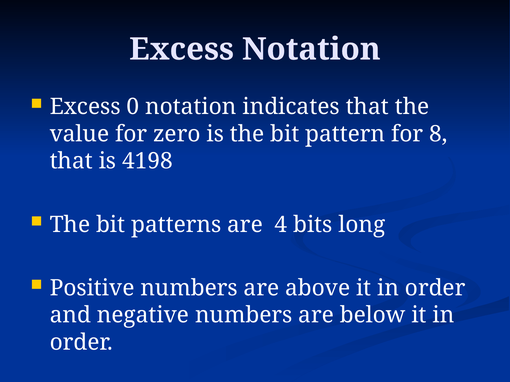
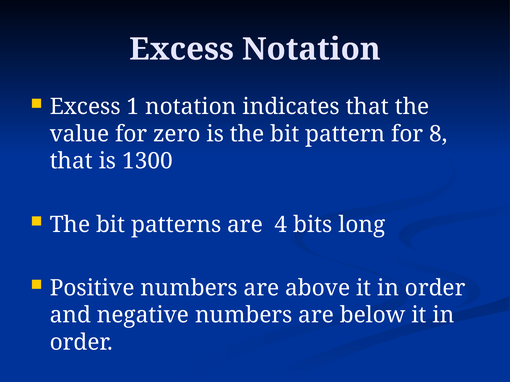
0: 0 -> 1 (133, 107)
4198: 4198 -> 1300 (147, 161)
